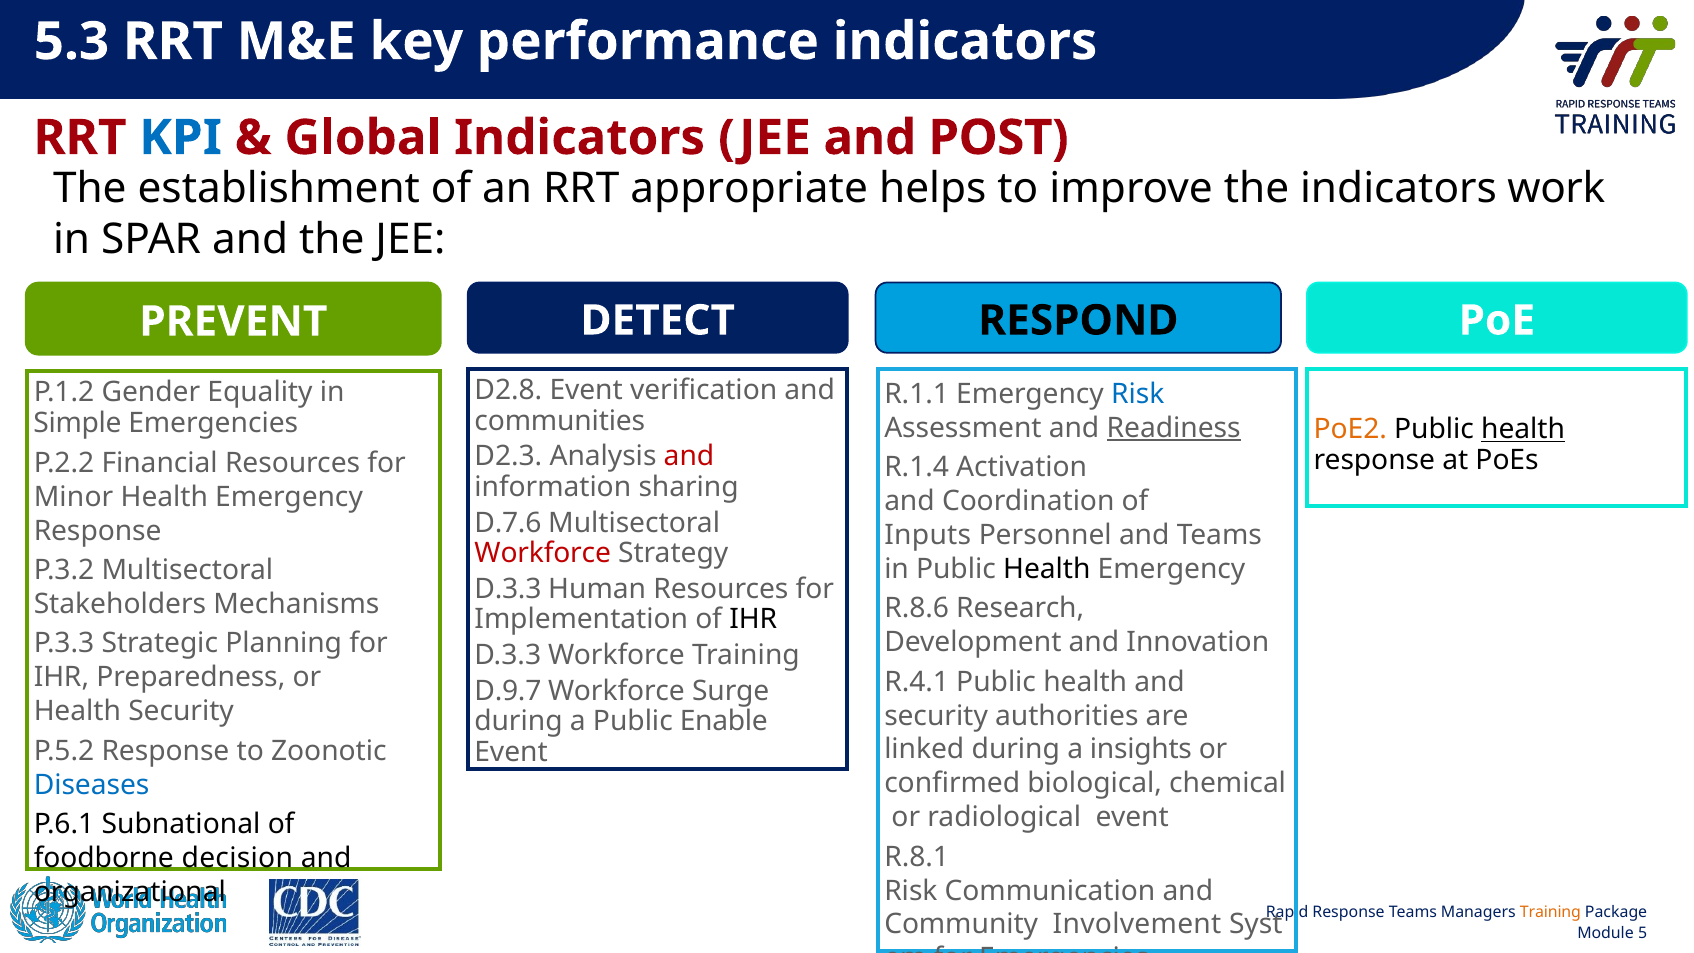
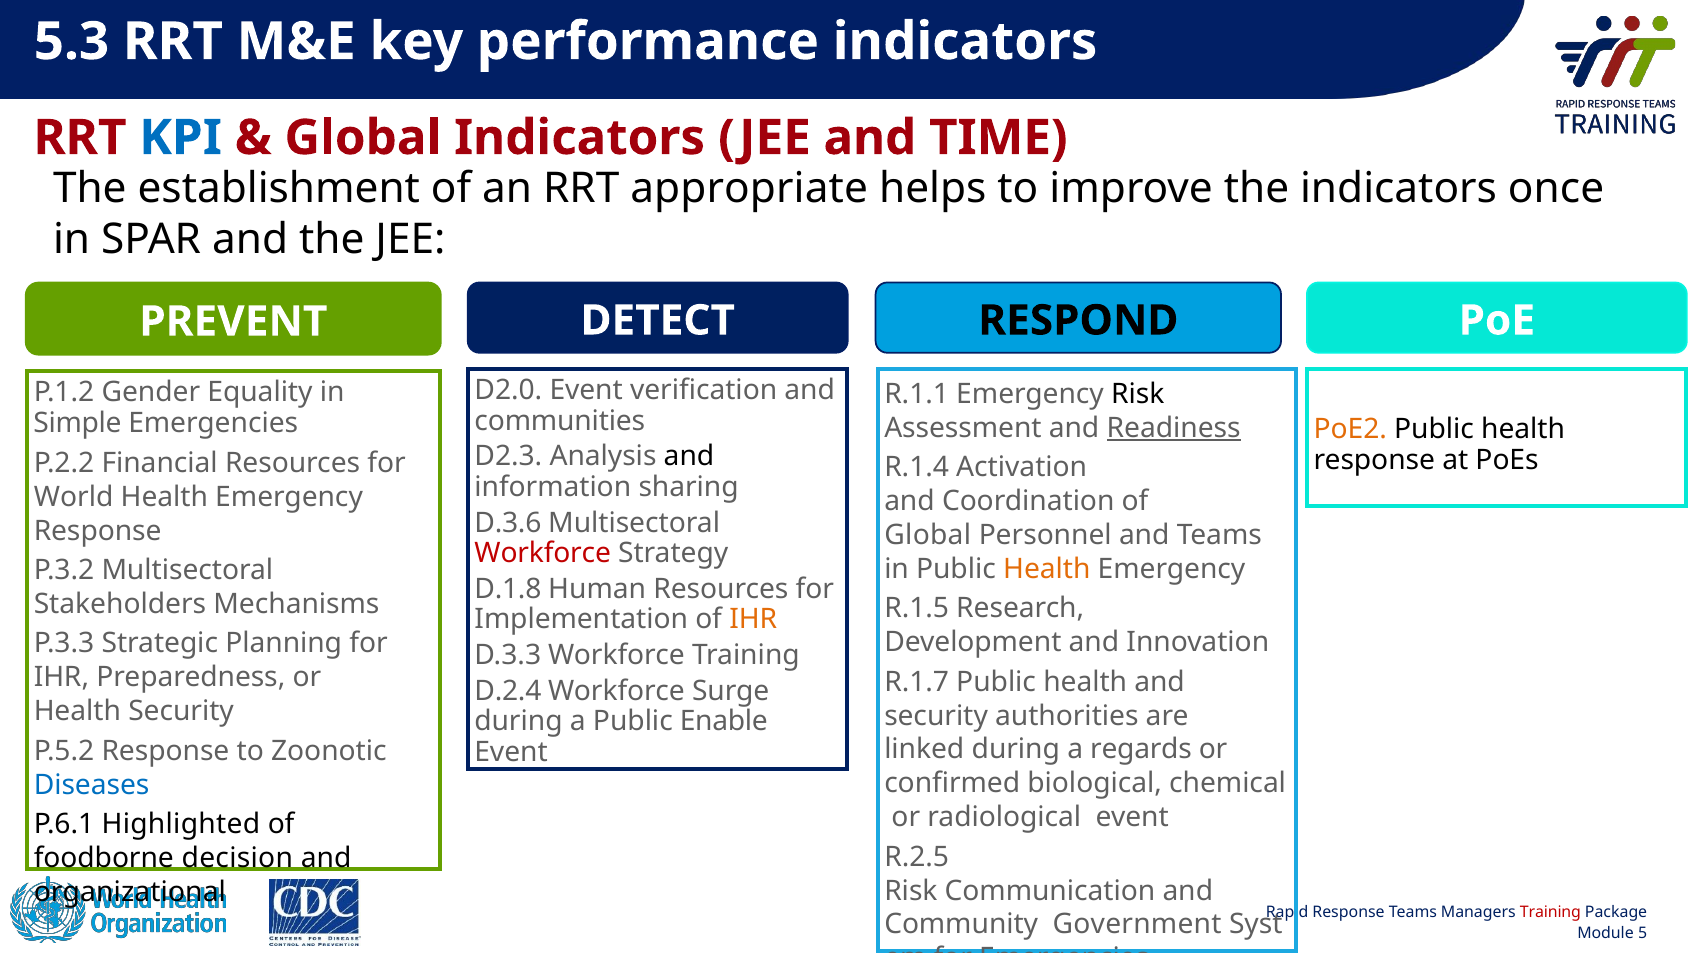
POST: POST -> TIME (998, 138)
work: work -> once (1556, 189)
D2.8: D2.8 -> D2.0 (508, 390)
Risk colour: blue -> black (1138, 394)
health underline: present -> none (1523, 429)
and colour: red -> black (689, 456)
Minor: Minor -> World (74, 497)
D.7.6: D.7.6 -> D.3.6 (508, 523)
Inputs: Inputs -> Global (928, 535)
Health colour: black -> orange (1047, 569)
D.3.3: D.3.3 -> D.1.8 (508, 589)
R.8.6: R.8.6 -> R.1.5 (917, 608)
IHR colour: black -> orange (753, 619)
R.4.1: R.4.1 -> R.1.7 (917, 682)
D.9.7: D.9.7 -> D.2.4 (508, 691)
insights: insights -> regards (1141, 750)
Subnational: Subnational -> Highlighted (181, 824)
R.8.1: R.8.1 -> R.2.5 (917, 857)
Training colour: orange -> red (1550, 912)
Involvement: Involvement -> Government (1137, 925)
